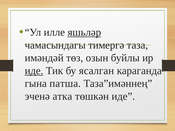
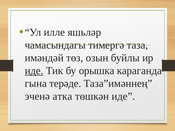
яшьләр underline: present -> none (84, 32)
ясалган: ясалган -> орышка (97, 71)
патша: патша -> терәде (65, 84)
